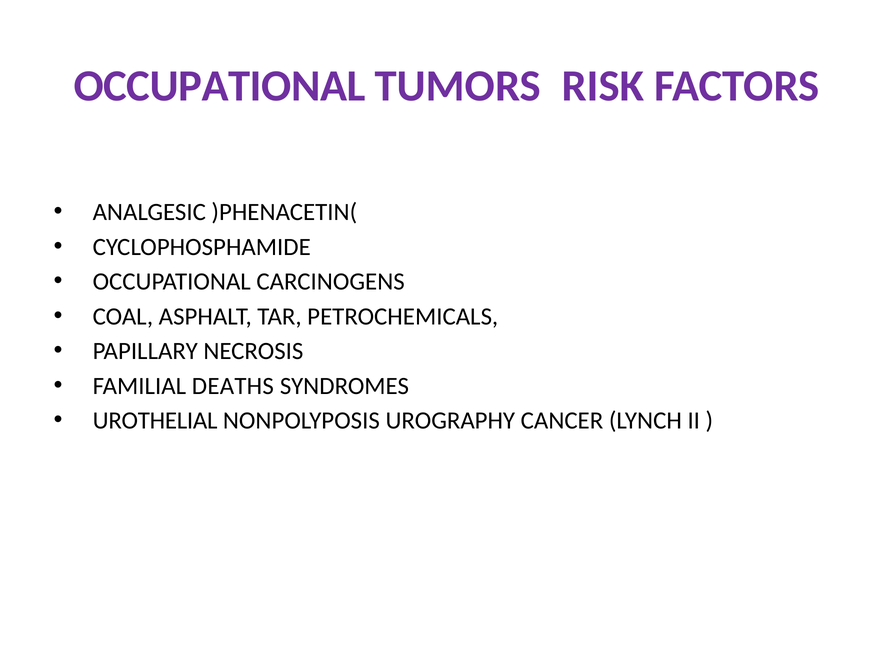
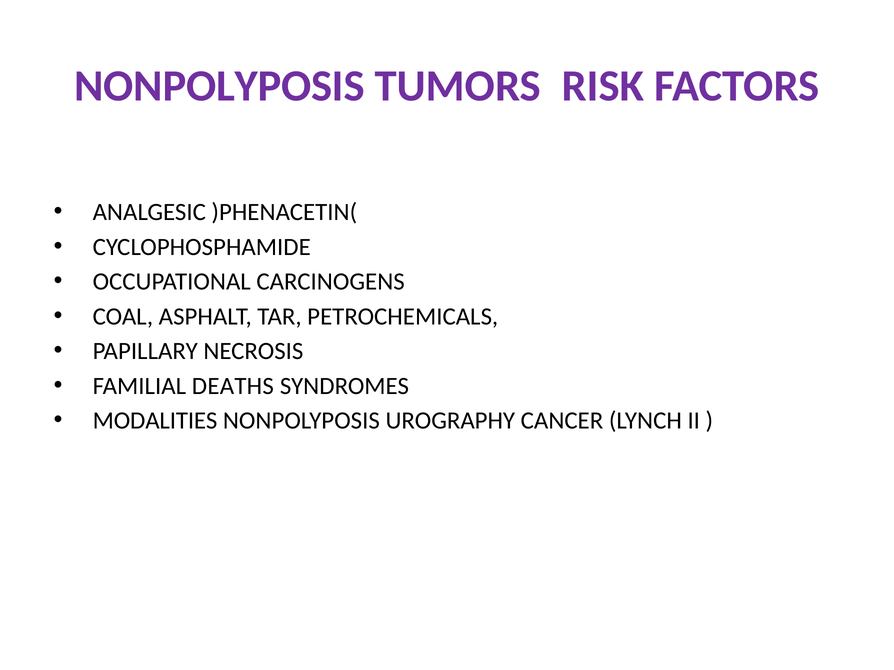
OCCUPATIONAL: OCCUPATIONAL -> NONPOLYPOSIS (219, 86)
UROTHELIAL: UROTHELIAL -> MODALITIES (155, 421)
